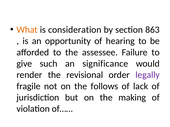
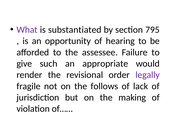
What colour: orange -> purple (27, 30)
consideration: consideration -> substantiated (75, 30)
863: 863 -> 795 (152, 30)
significance: significance -> appropriate (105, 64)
